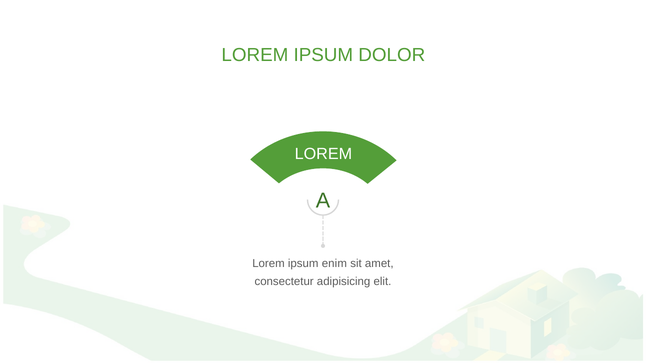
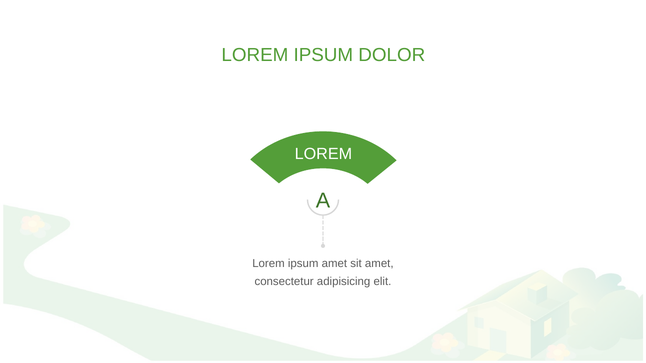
ipsum enim: enim -> amet (334, 264)
